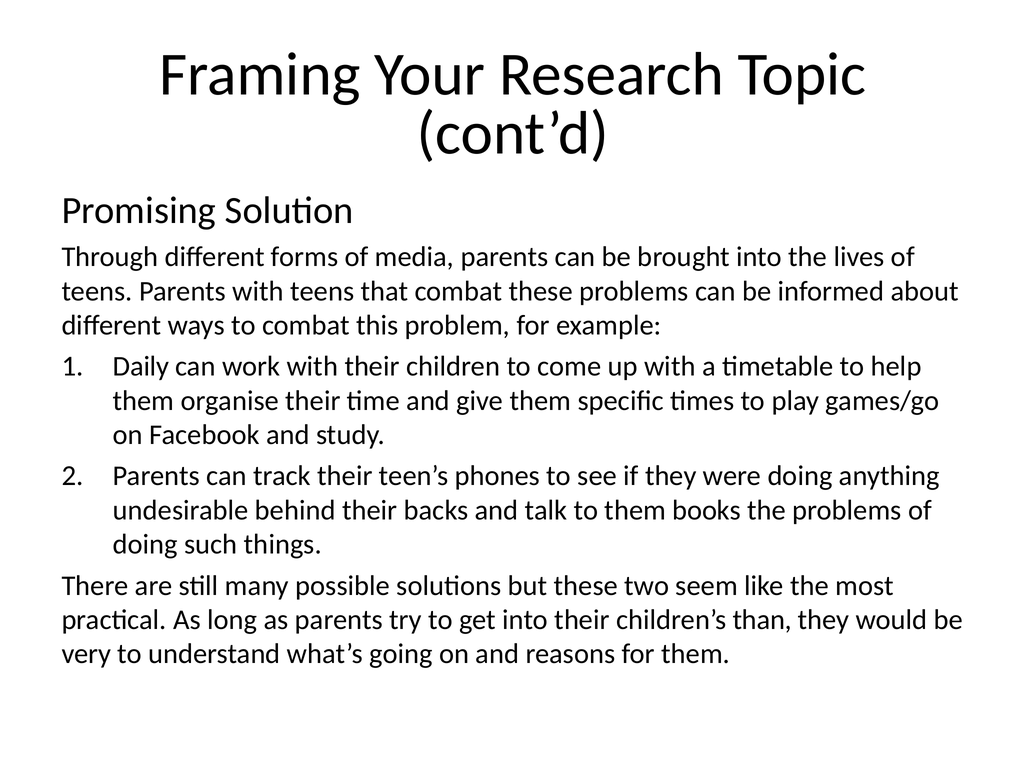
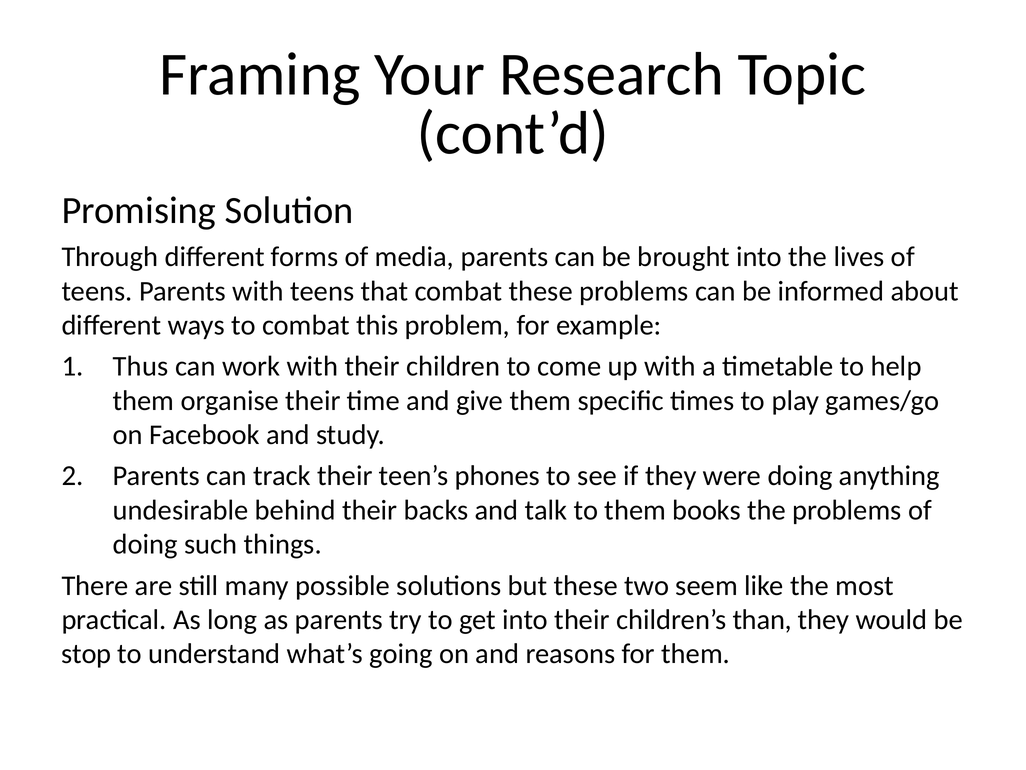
Daily: Daily -> Thus (141, 366)
very: very -> stop (86, 654)
